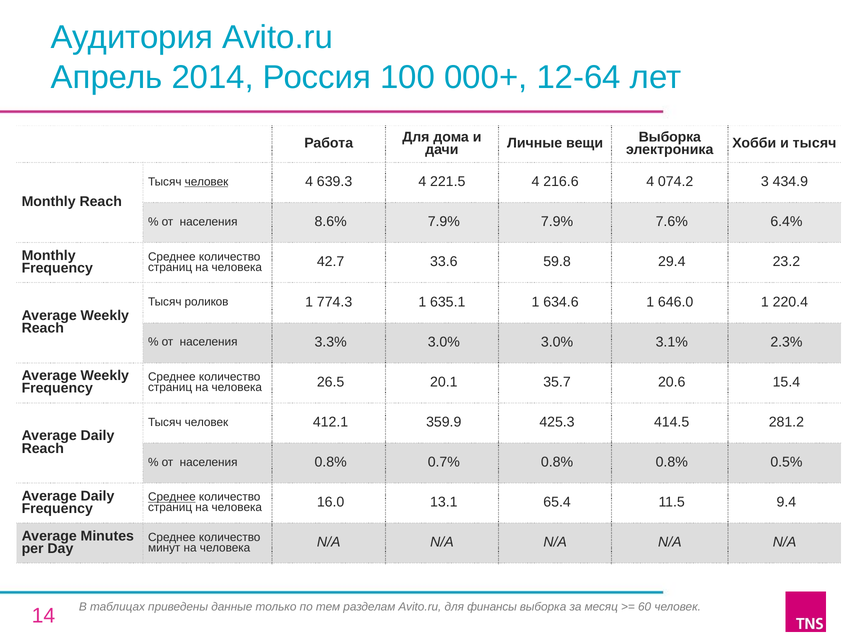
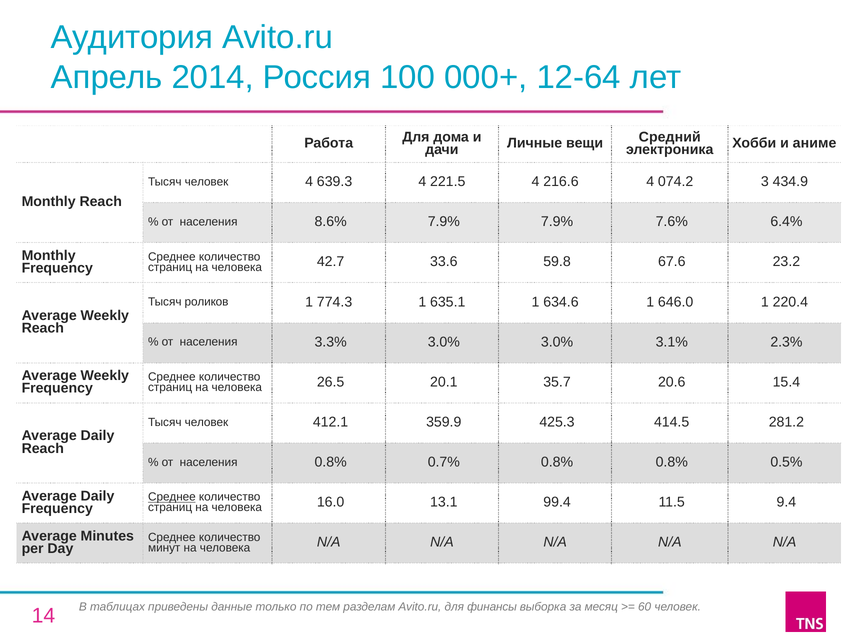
вещи Выборка: Выборка -> Средний (670, 137)
и тысяч: тысяч -> аниме (815, 143)
человек underline: present -> none (207, 182)
29.4: 29.4 -> 67.6 (672, 262)
65.4: 65.4 -> 99.4 (557, 502)
